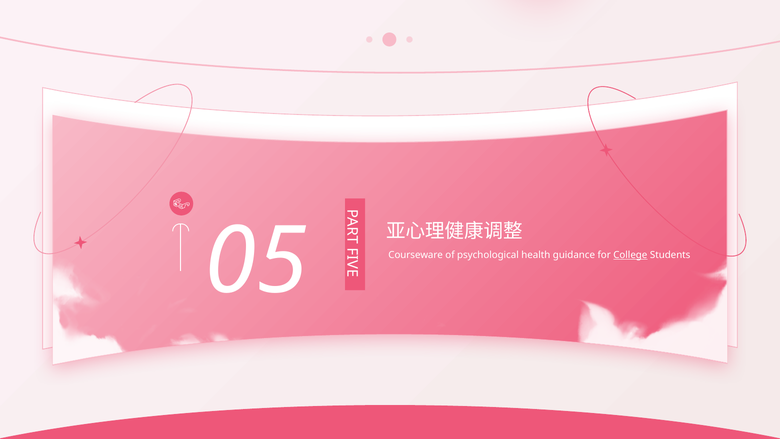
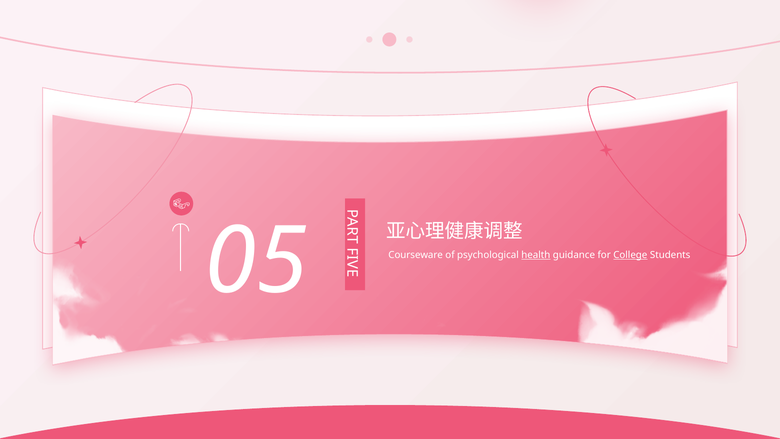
health underline: none -> present (536, 255)
